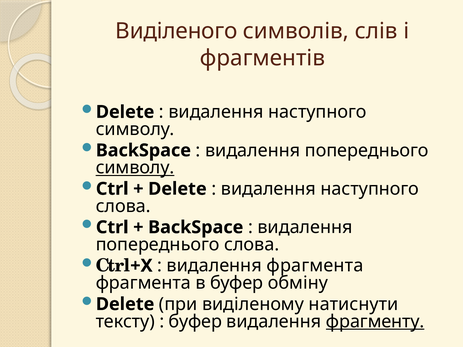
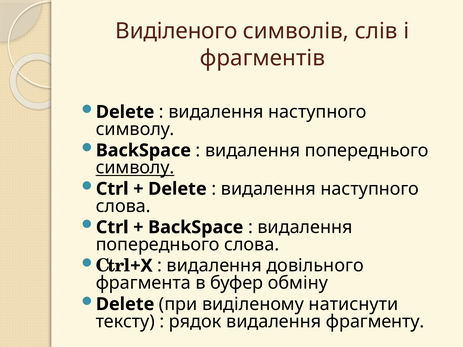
видалення фрагмента: фрагмента -> довільного (315, 266)
буфер: буфер -> рядок (195, 322)
фрагменту underline: present -> none (375, 322)
